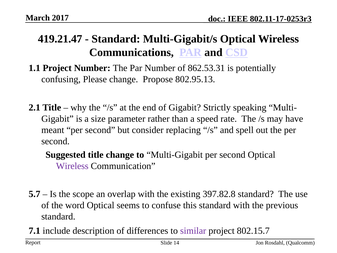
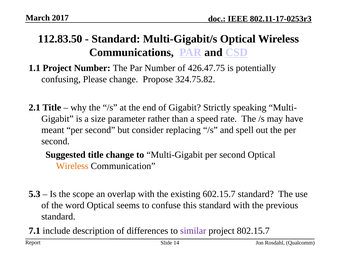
419.21.47: 419.21.47 -> 112.83.50 (60, 39)
862.53.31: 862.53.31 -> 426.47.75 (206, 68)
802.95.13: 802.95.13 -> 324.75.82 (195, 79)
Wireless colour: purple -> orange (72, 166)
5.7: 5.7 -> 5.3 (35, 194)
397.82.8: 397.82.8 -> 602.15.7 (219, 194)
